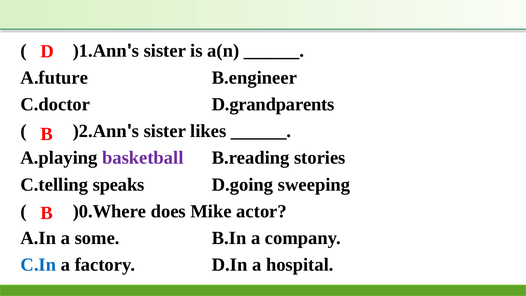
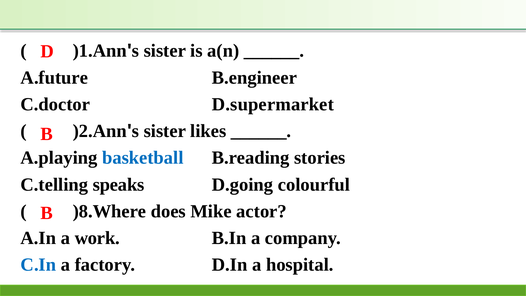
D.grandparents: D.grandparents -> D.supermarket (273, 104)
basketball colour: purple -> blue (143, 158)
sweeping: sweeping -> colourful (314, 184)
)0.Where: )0.Where -> )8.Where (109, 211)
some: some -> work (97, 238)
